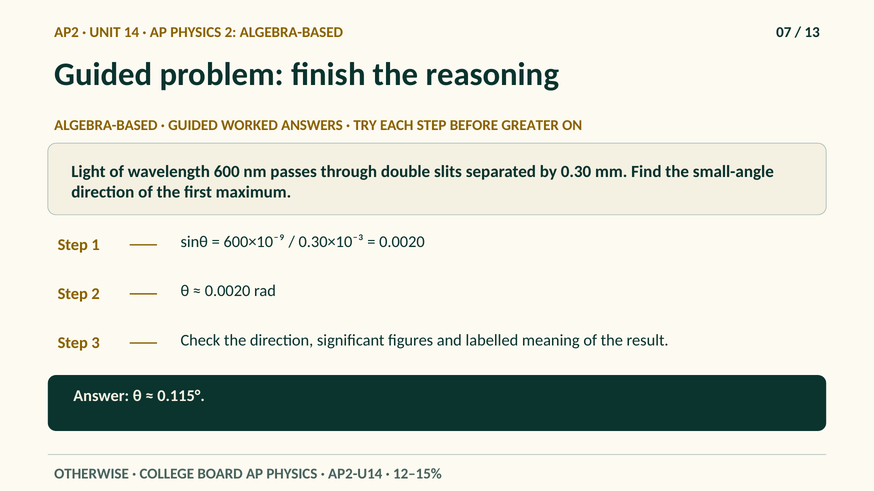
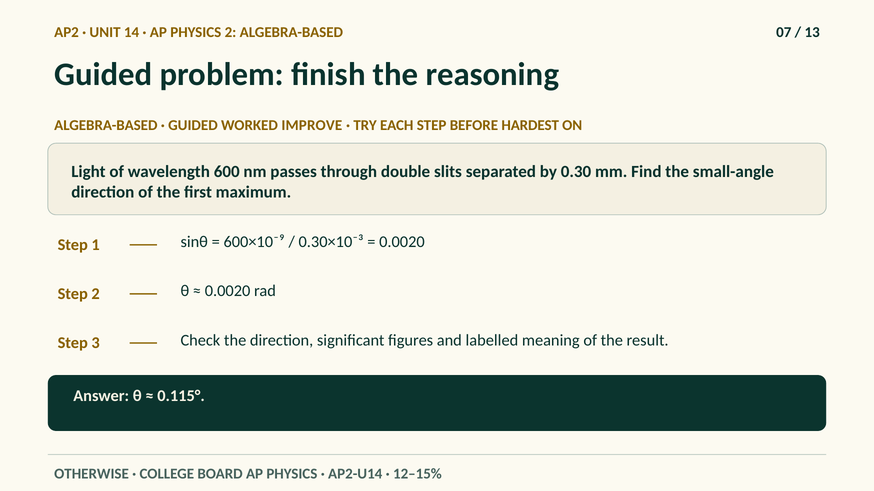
ANSWERS: ANSWERS -> IMPROVE (312, 125)
GREATER: GREATER -> HARDEST (530, 125)
